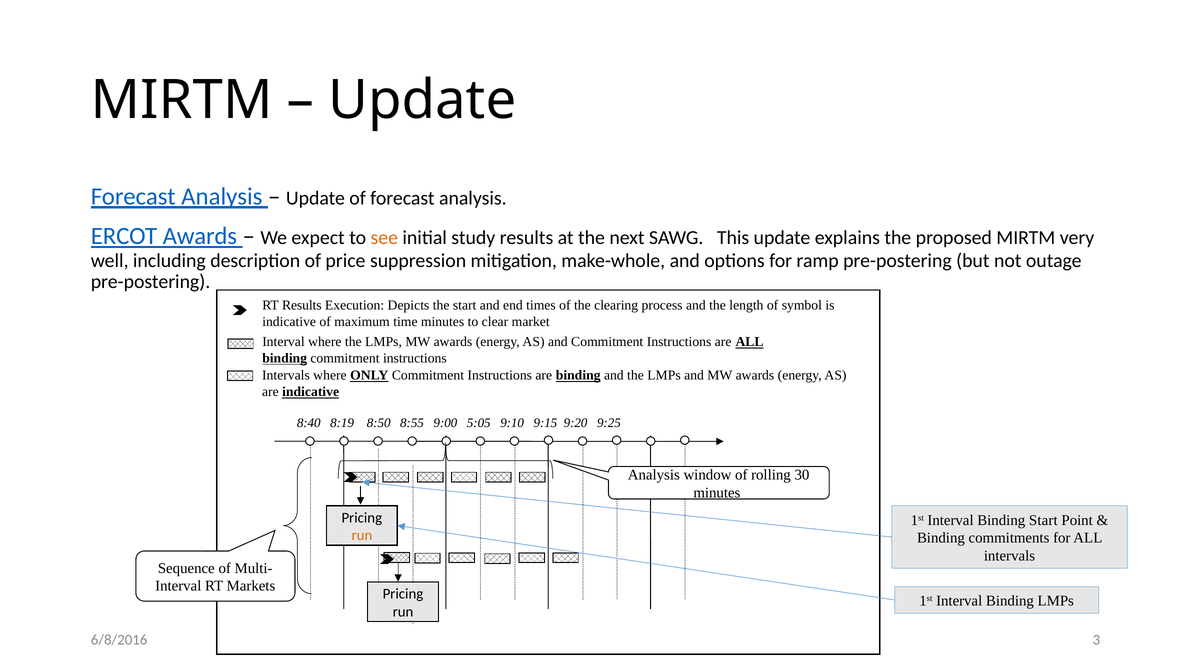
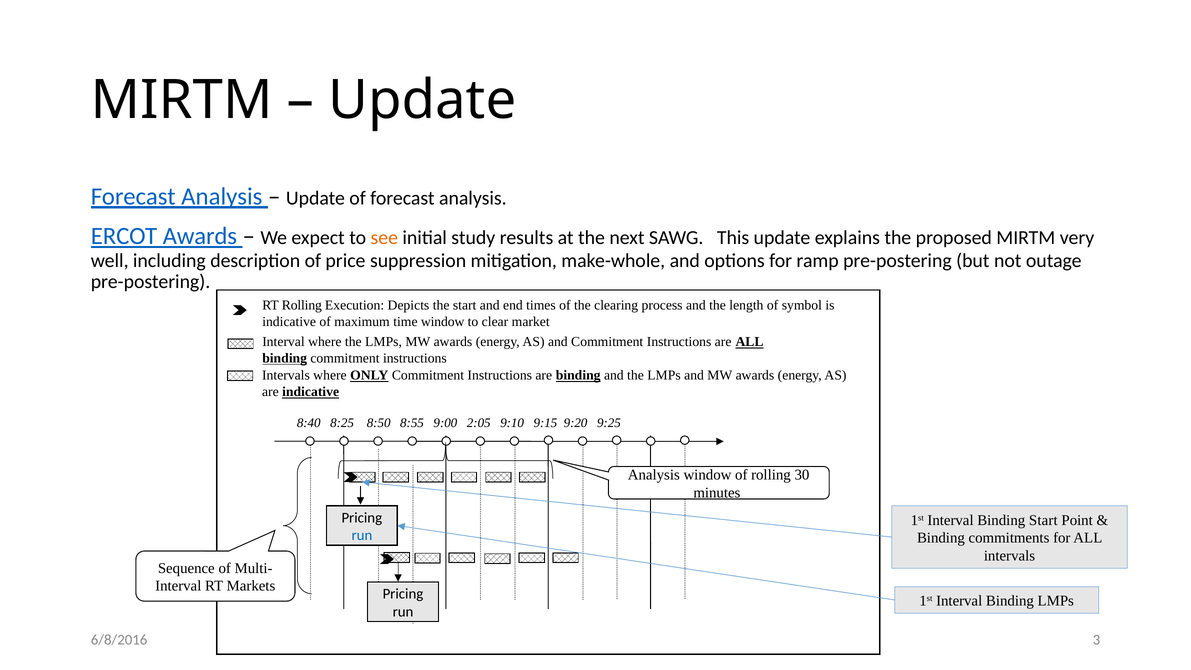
RT Results: Results -> Rolling (302, 305)
time minutes: minutes -> window (443, 322)
8:19: 8:19 -> 8:25 (342, 423)
5:05: 5:05 -> 2:05 (479, 423)
run colour: orange -> blue (362, 535)
